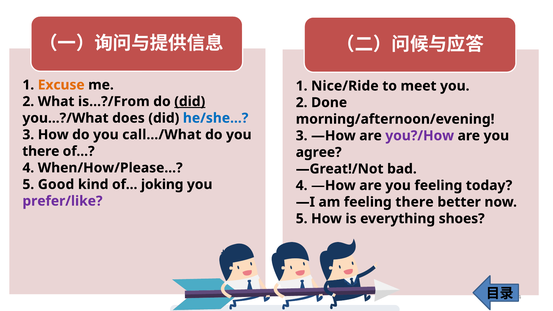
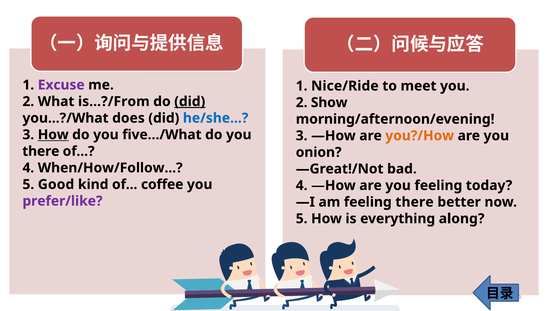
Excuse colour: orange -> purple (61, 85)
Done: Done -> Show (329, 103)
How underline: none -> present (53, 135)
call…/What: call…/What -> five…/What (162, 135)
you?/How colour: purple -> orange (420, 136)
agree: agree -> onion (319, 152)
When/How/Please: When/How/Please -> When/How/Follow (110, 168)
joking: joking -> coffee (162, 184)
shoes: shoes -> along (462, 219)
